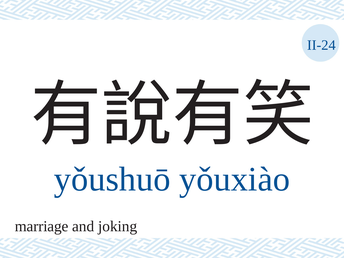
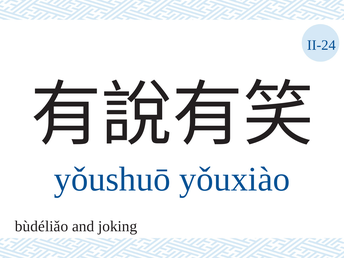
marriage: marriage -> bùdéliǎo (42, 226)
